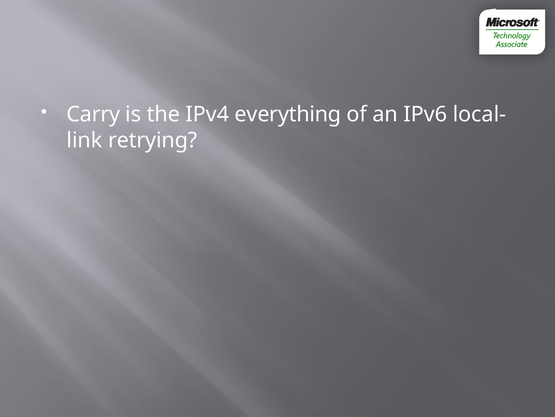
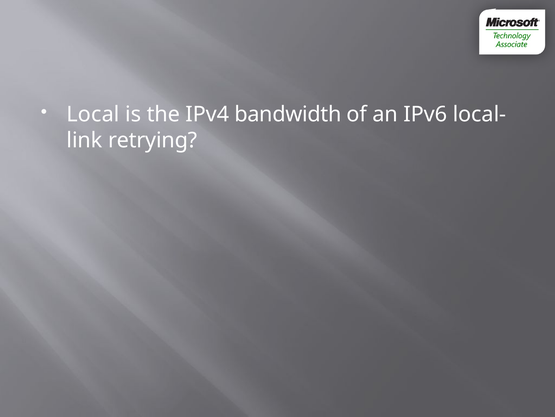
Carry: Carry -> Local (93, 114)
everything: everything -> bandwidth (288, 114)
